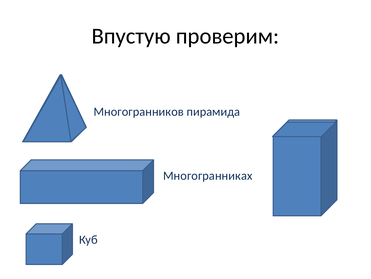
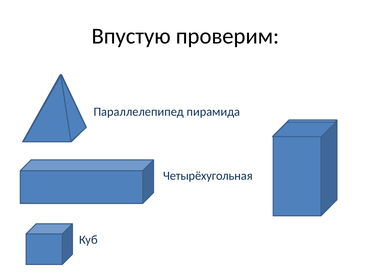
Многогранников: Многогранников -> Параллелепипед (139, 112)
Многогранниках: Многогранниках -> Четырёхугольная (208, 175)
